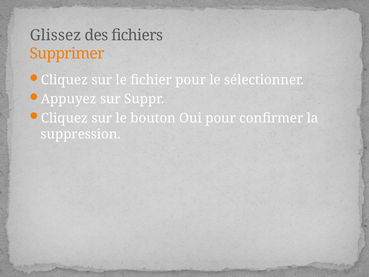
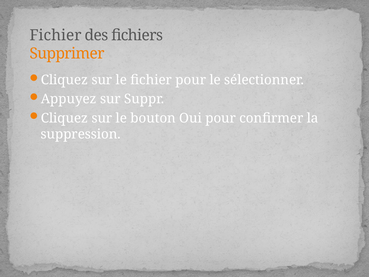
Glissez: Glissez -> Fichier (56, 35)
